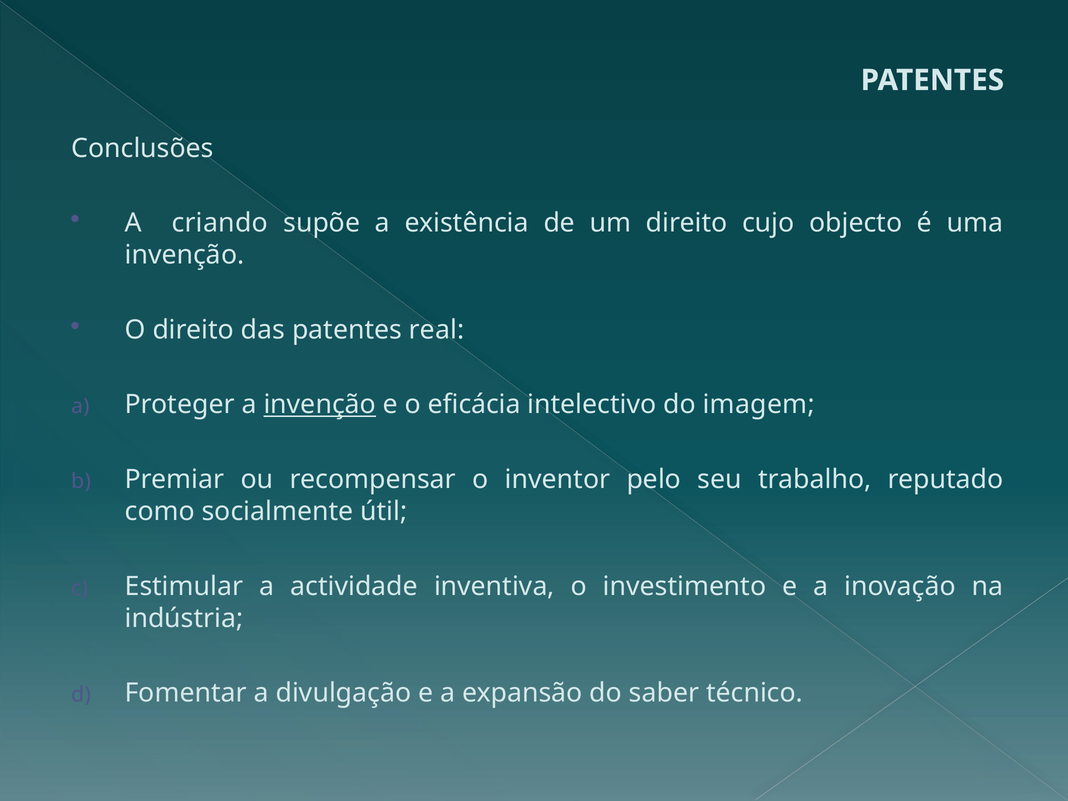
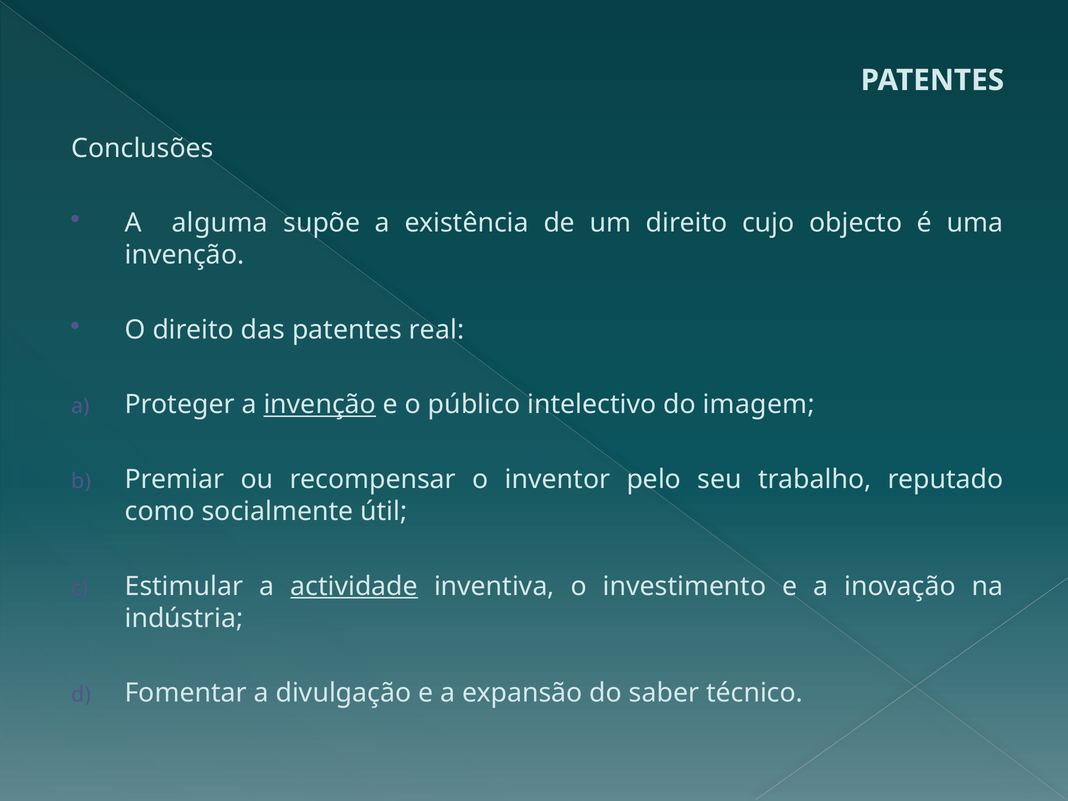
criando: criando -> alguma (220, 223)
eficácia: eficácia -> público (474, 405)
actividade underline: none -> present (354, 586)
